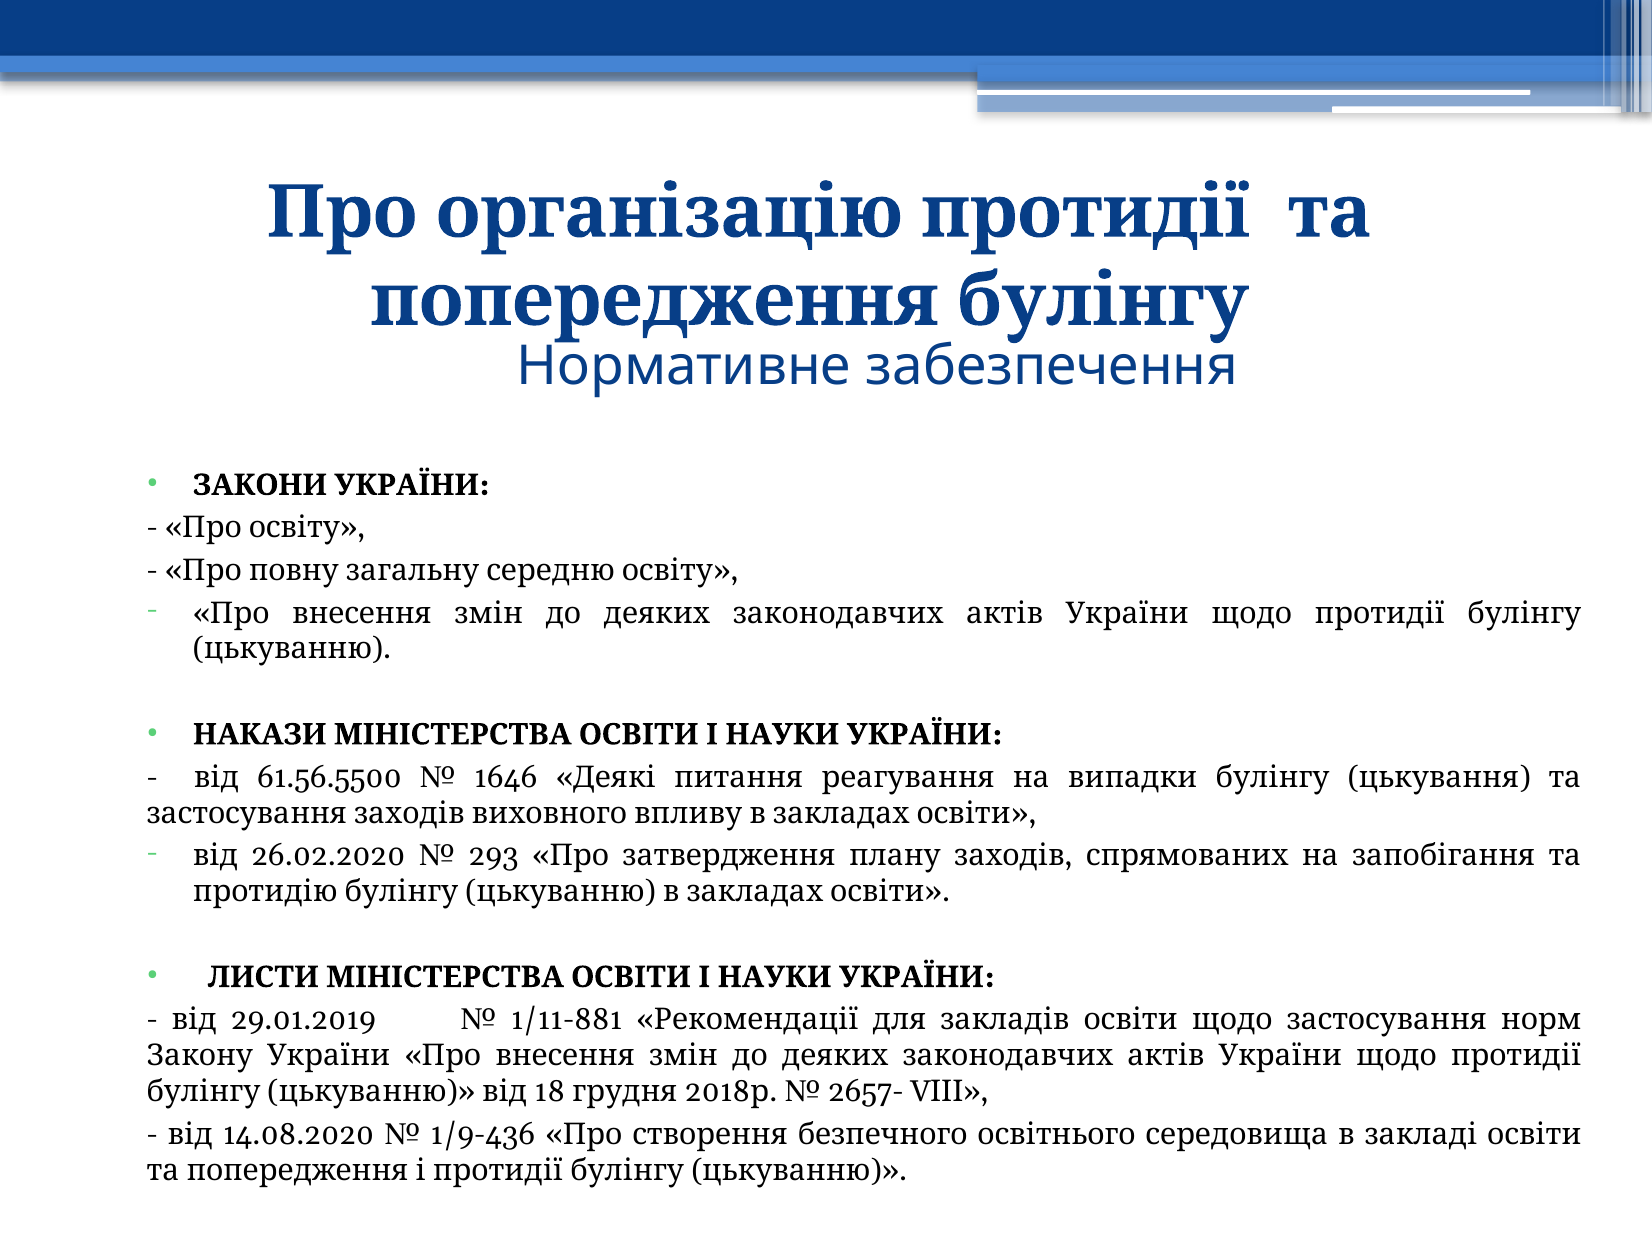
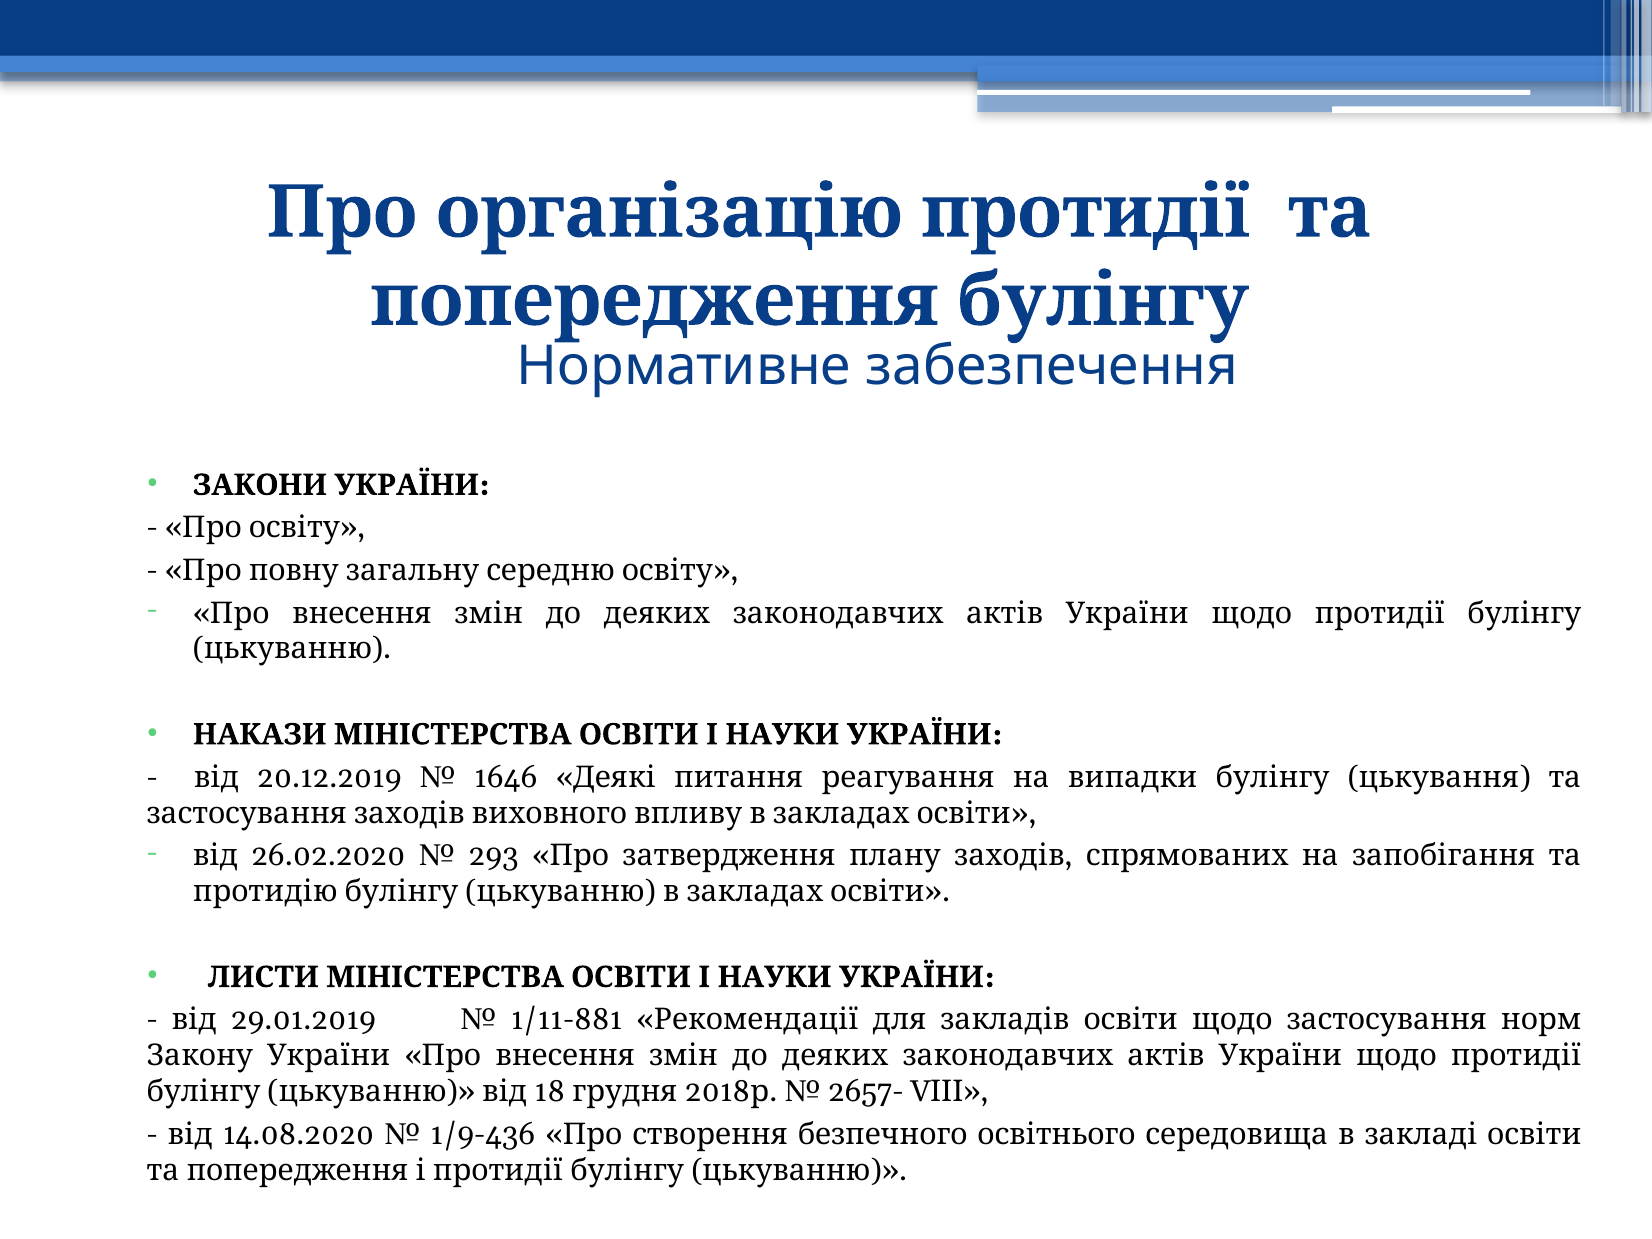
61.56.5500: 61.56.5500 -> 20.12.2019 (329, 777)
